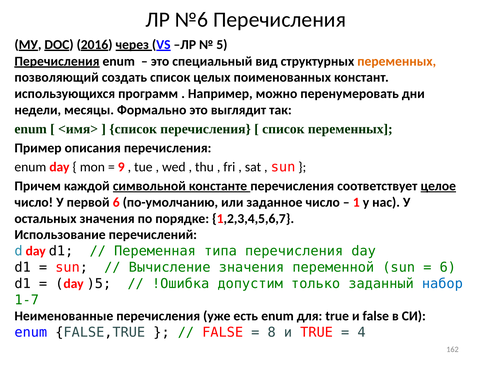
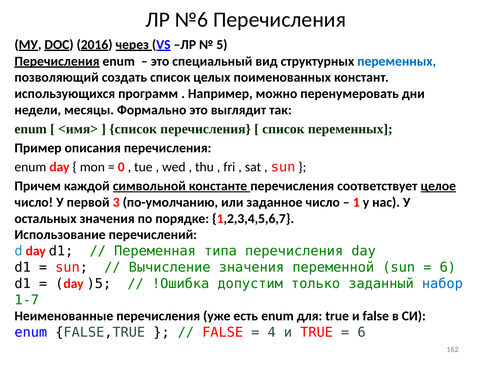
переменных colour: orange -> blue (397, 61)
9: 9 -> 0 (121, 167)
первой 6: 6 -> 3 (116, 202)
8: 8 -> 4 (272, 332)
4: 4 -> 6 (362, 332)
